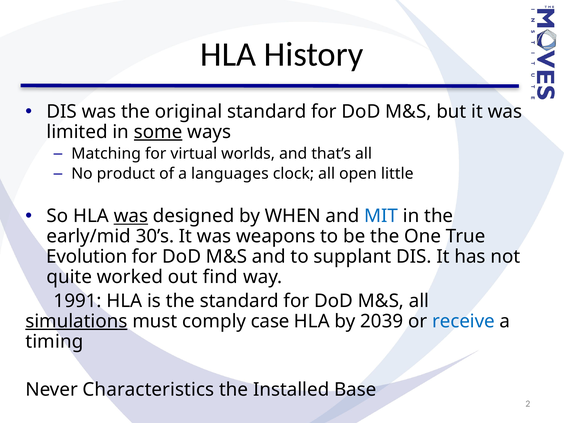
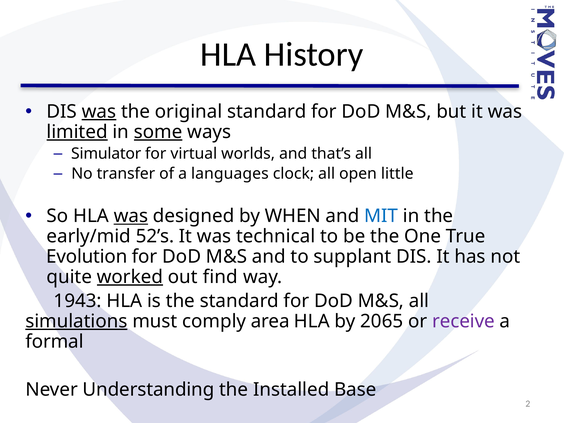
was underline: none -> present (99, 112)
limited underline: none -> present (77, 132)
Matching: Matching -> Simulator (106, 154)
product: product -> transfer (126, 174)
30’s: 30’s -> 52’s (155, 236)
weapons: weapons -> technical (276, 236)
worked underline: none -> present (130, 277)
1991: 1991 -> 1943 (78, 301)
case: case -> area (270, 321)
2039: 2039 -> 2065 (382, 321)
receive colour: blue -> purple (463, 321)
timing: timing -> formal (54, 342)
Characteristics: Characteristics -> Understanding (149, 390)
